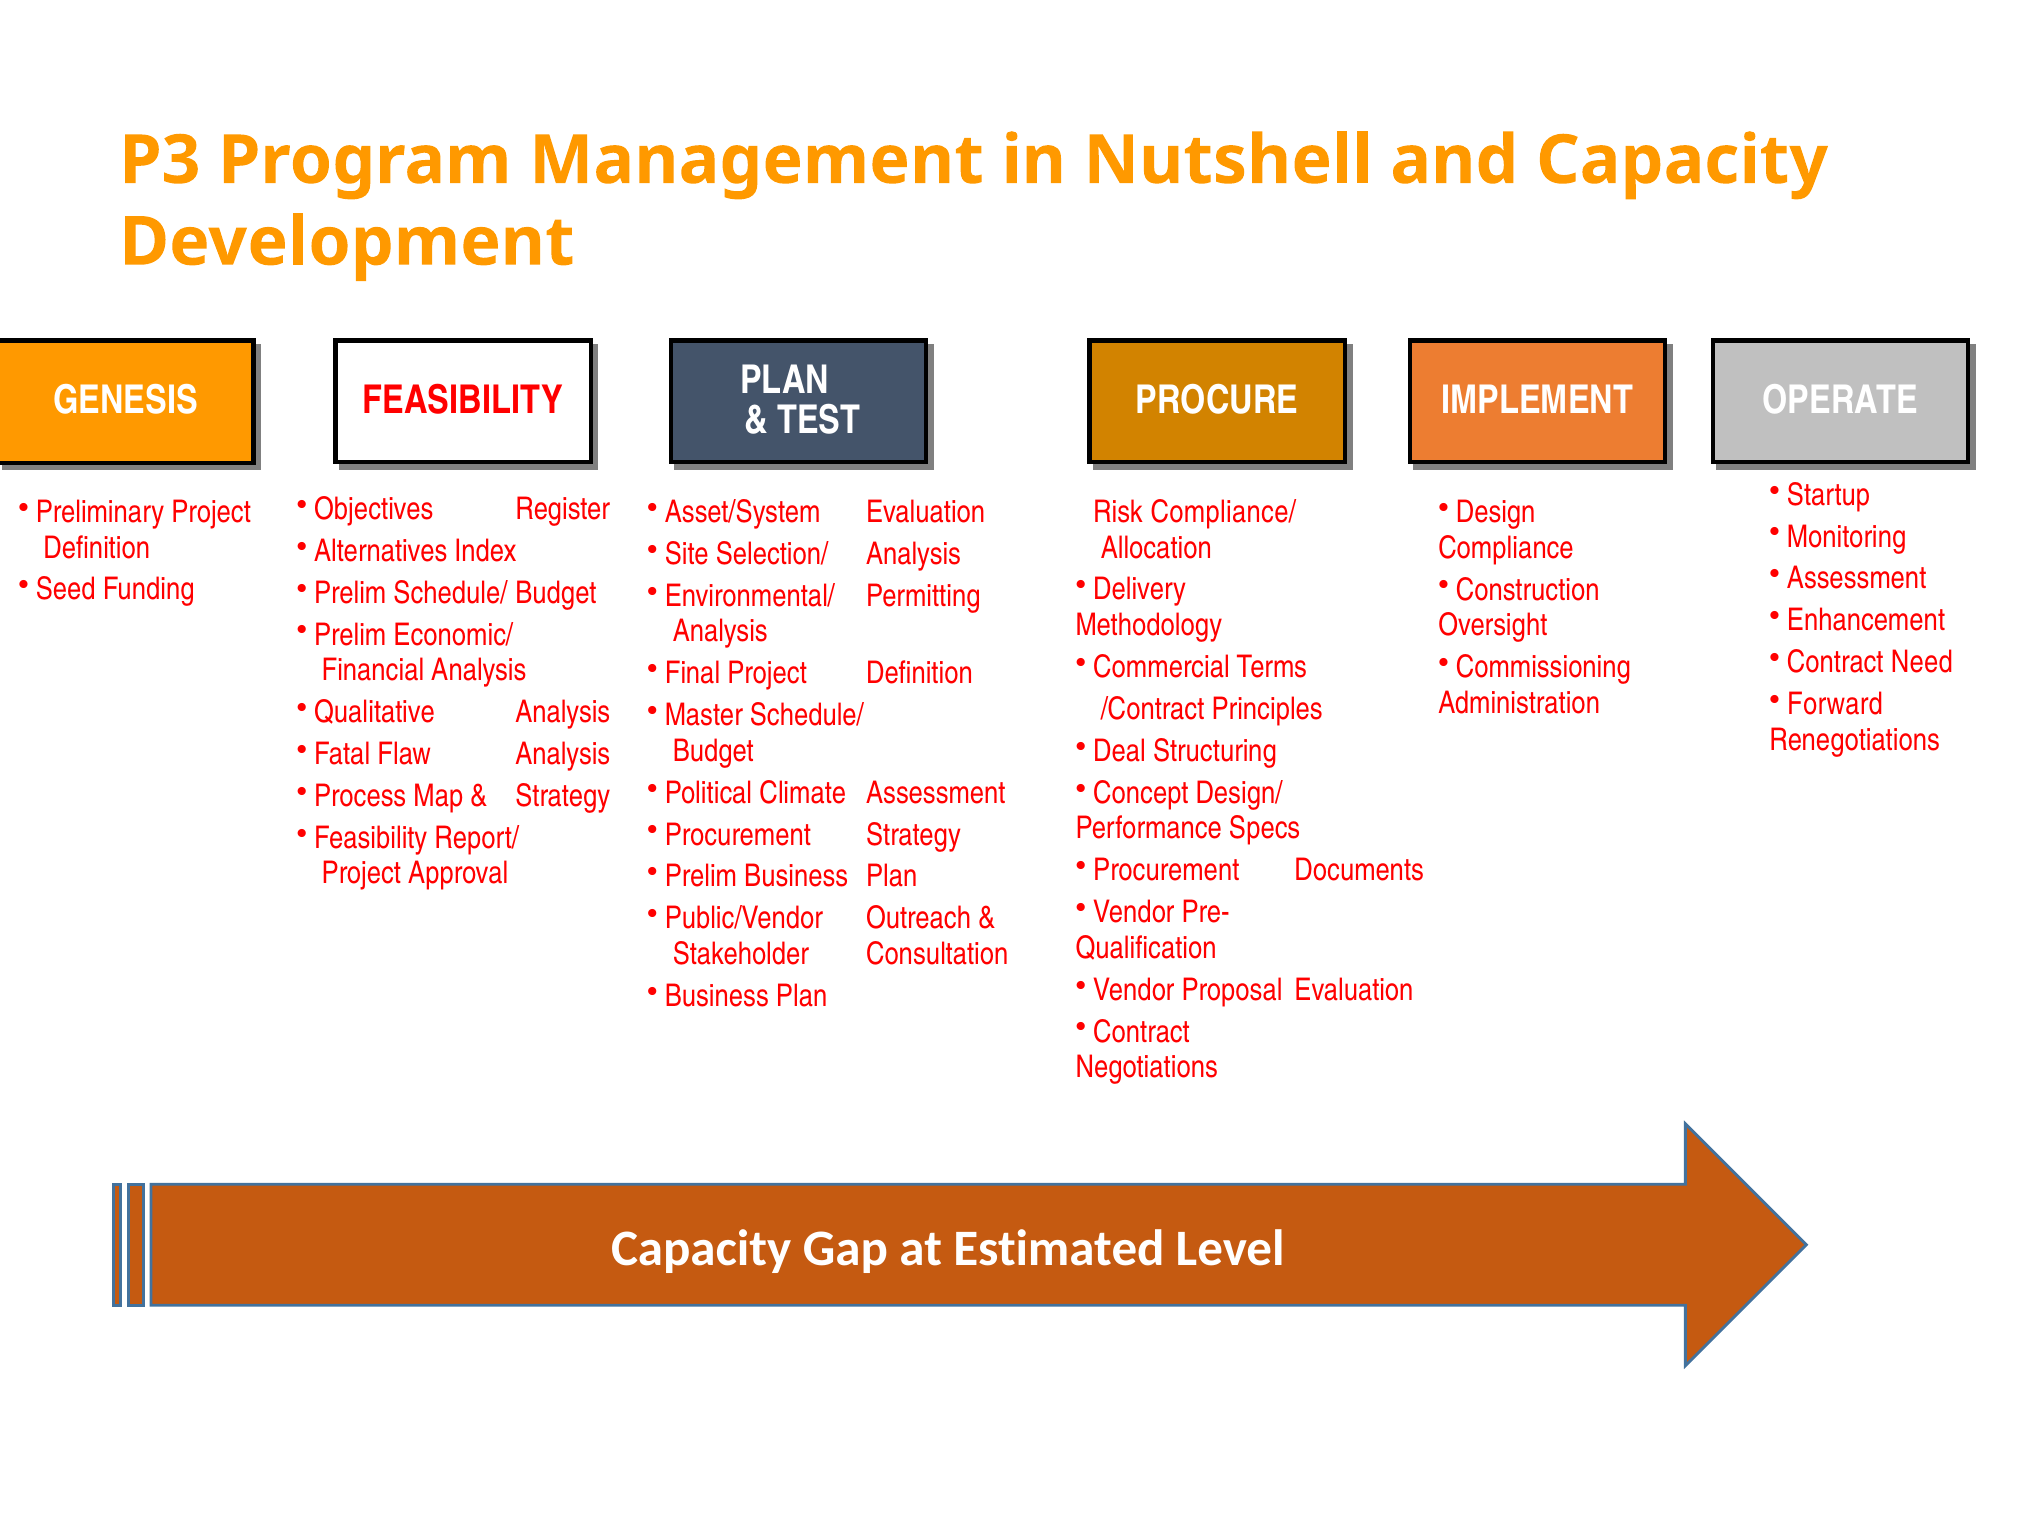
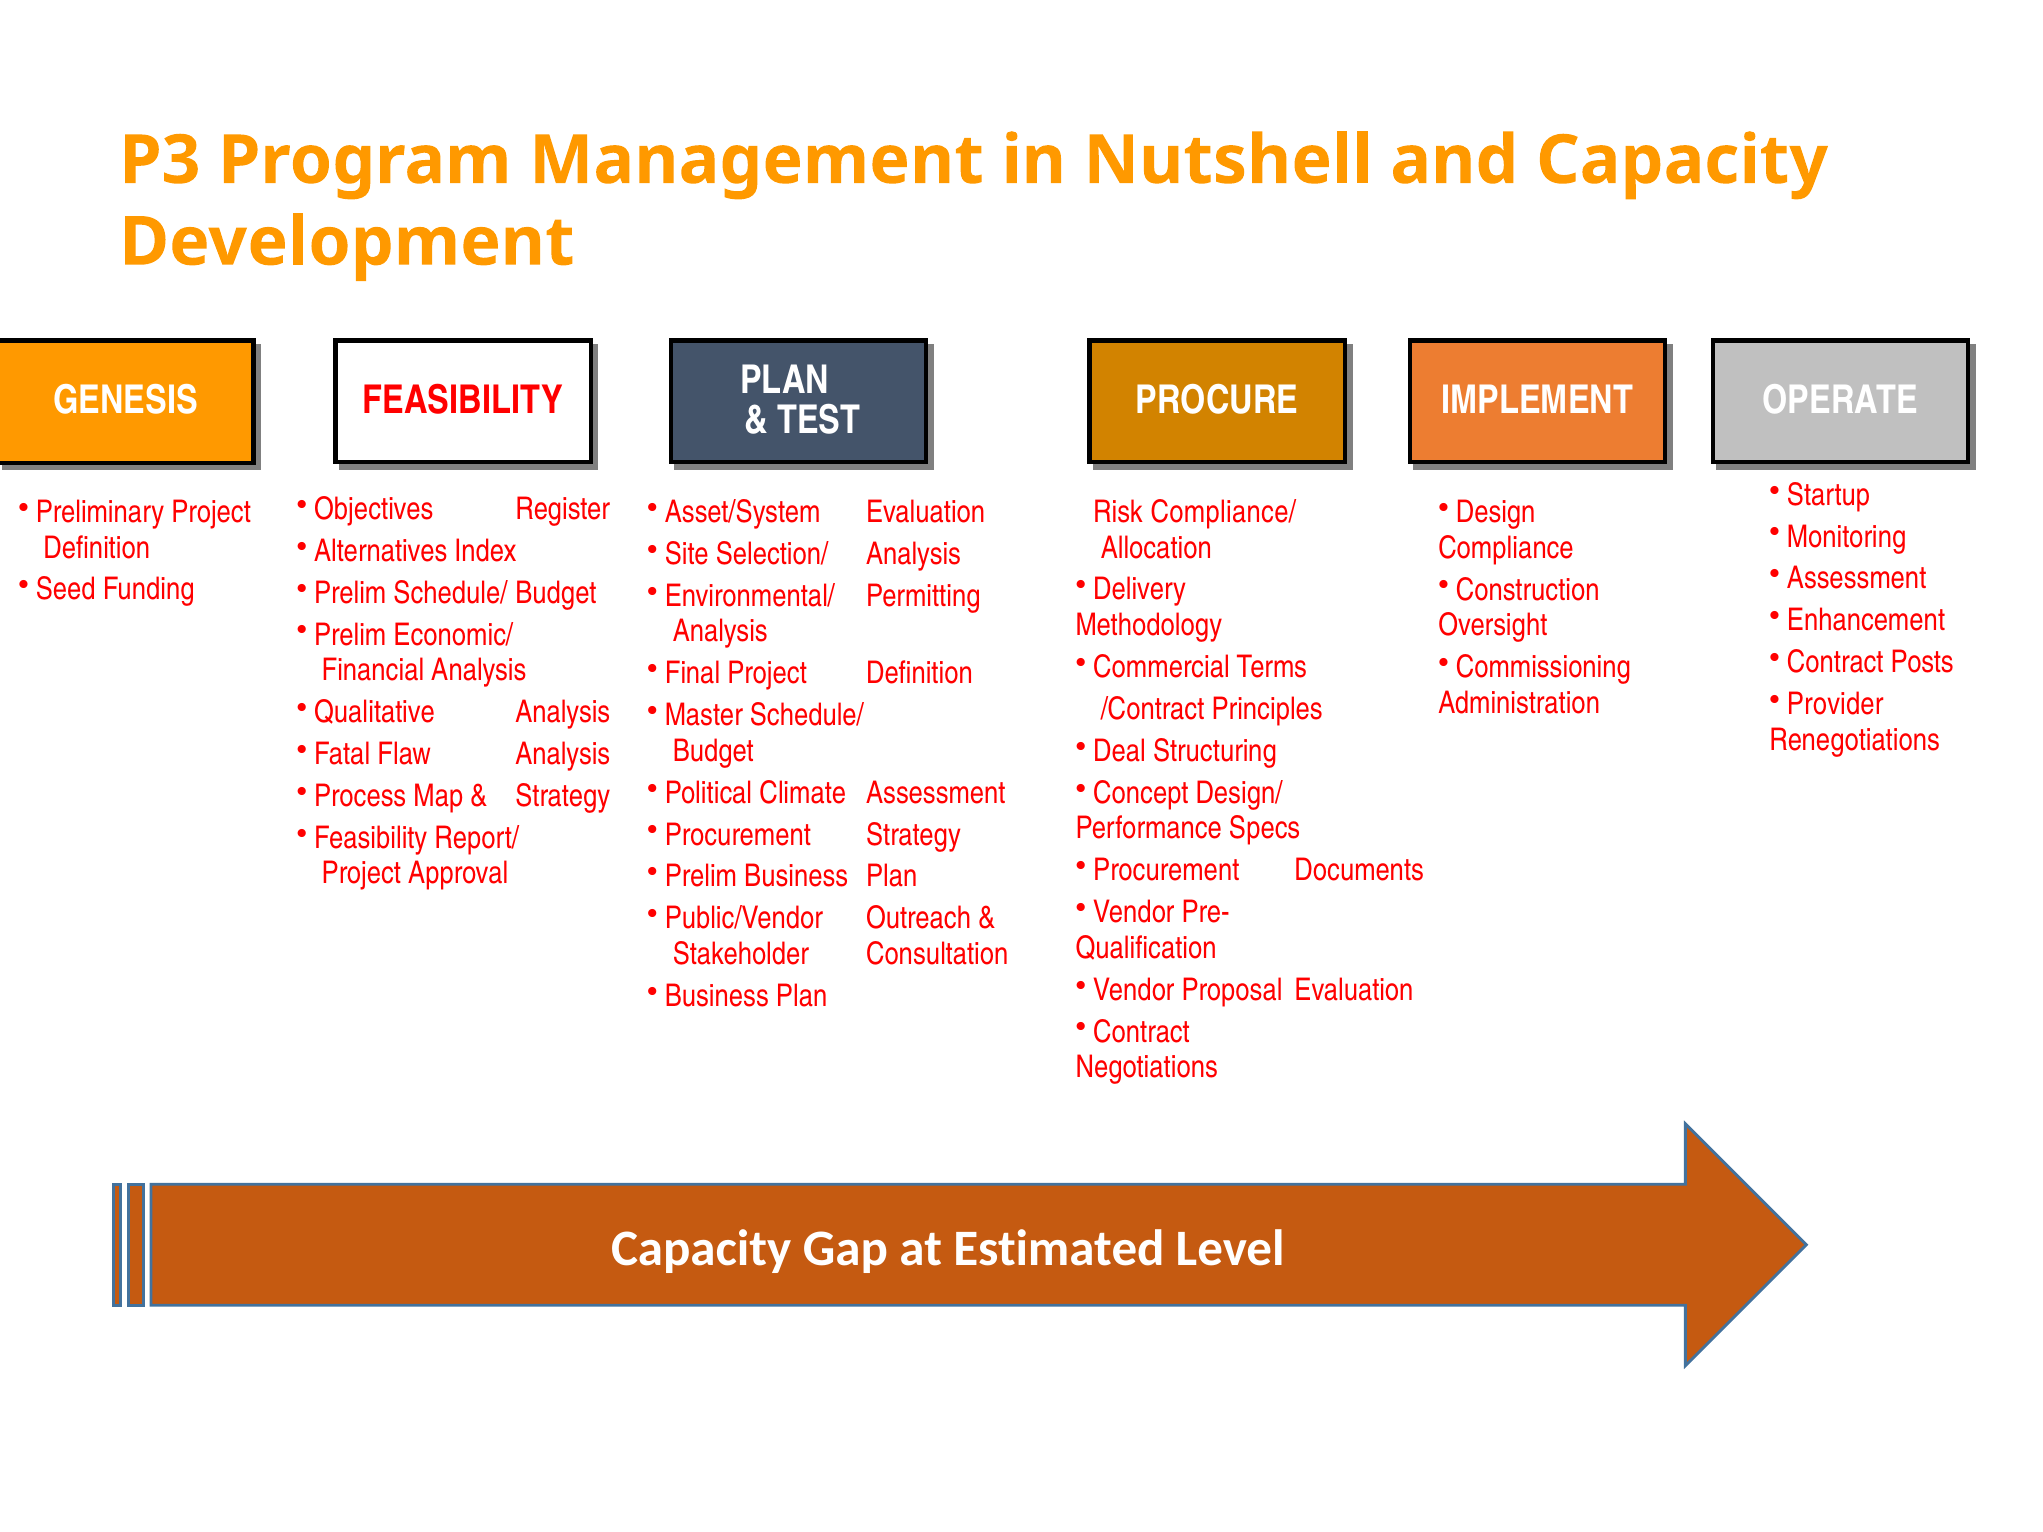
Need: Need -> Posts (1922, 663)
Forward: Forward -> Provider (1835, 704)
